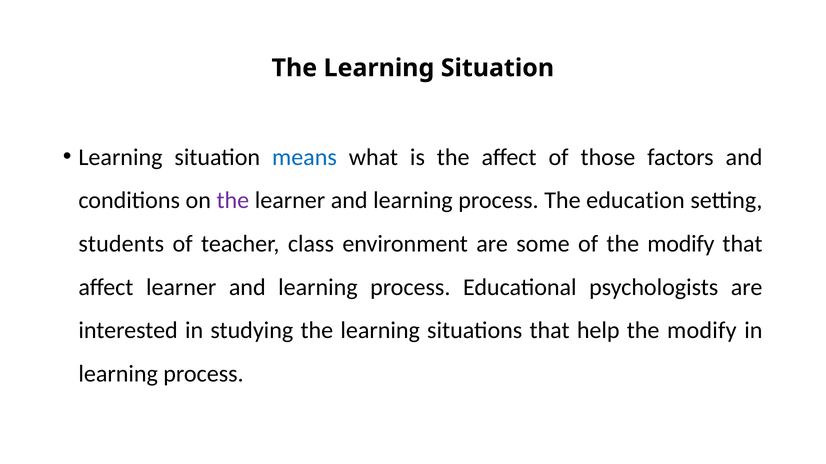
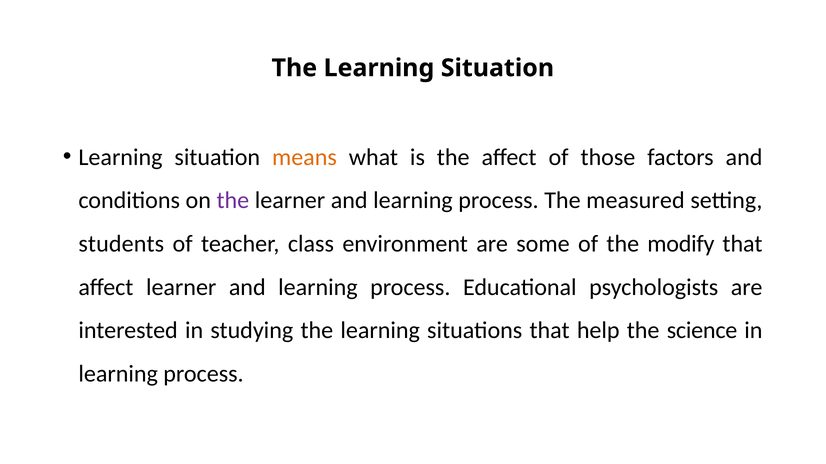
means colour: blue -> orange (304, 157)
education: education -> measured (635, 201)
help the modify: modify -> science (702, 331)
